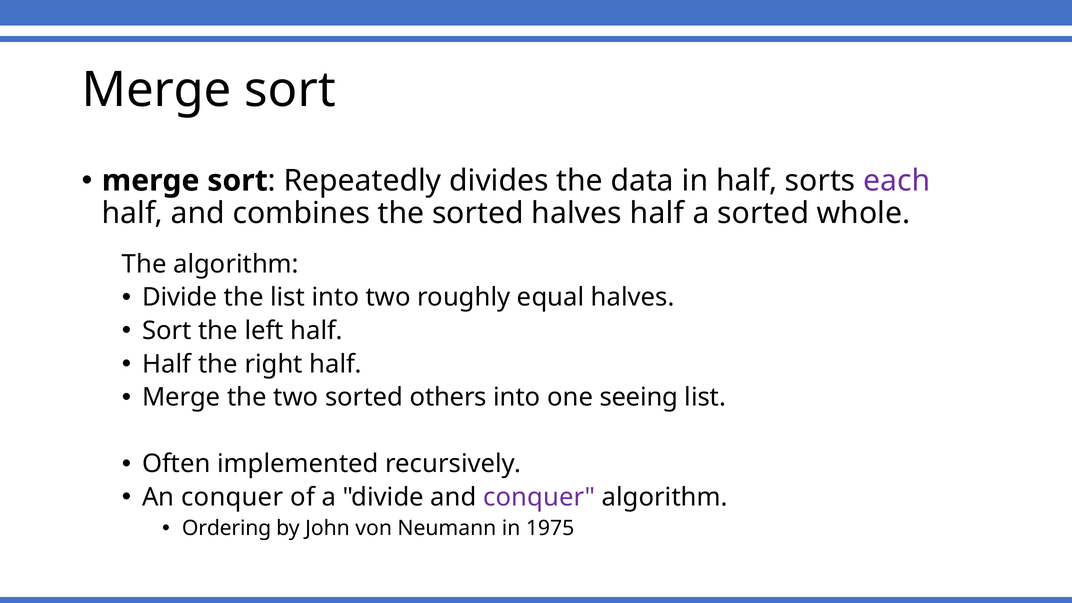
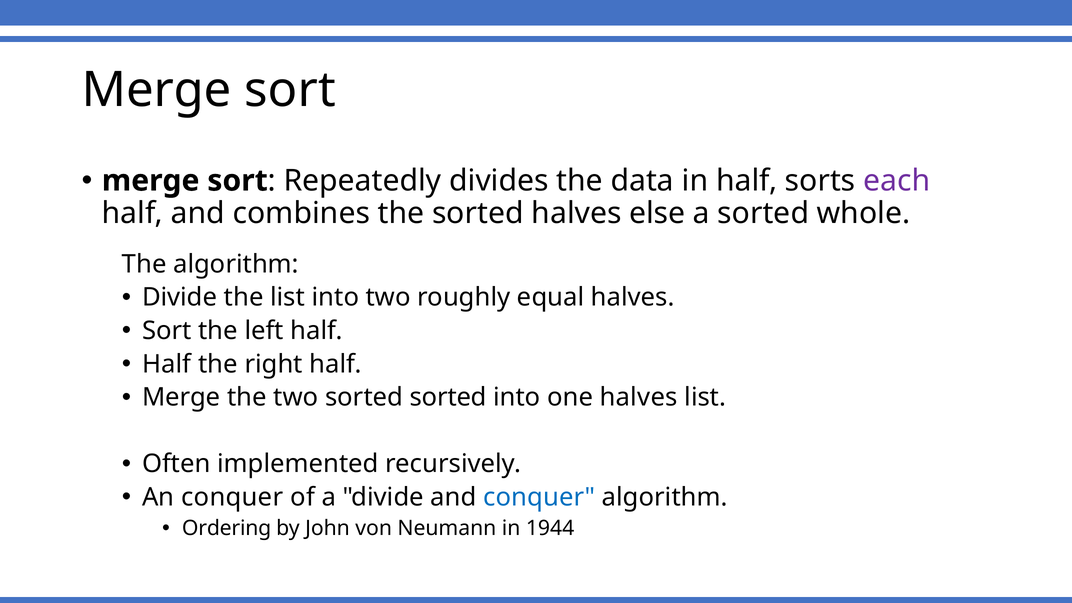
halves half: half -> else (657, 213)
sorted others: others -> sorted (448, 397)
one seeing: seeing -> halves (639, 397)
conquer colour: purple -> blue (539, 497)
1975: 1975 -> 1944 (550, 528)
